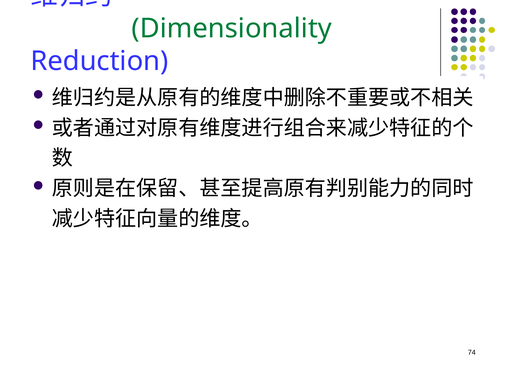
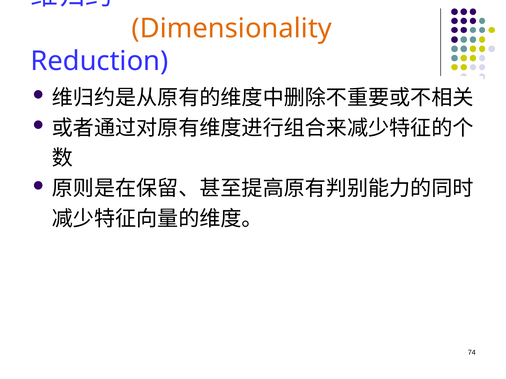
Dimensionality colour: green -> orange (232, 28)
